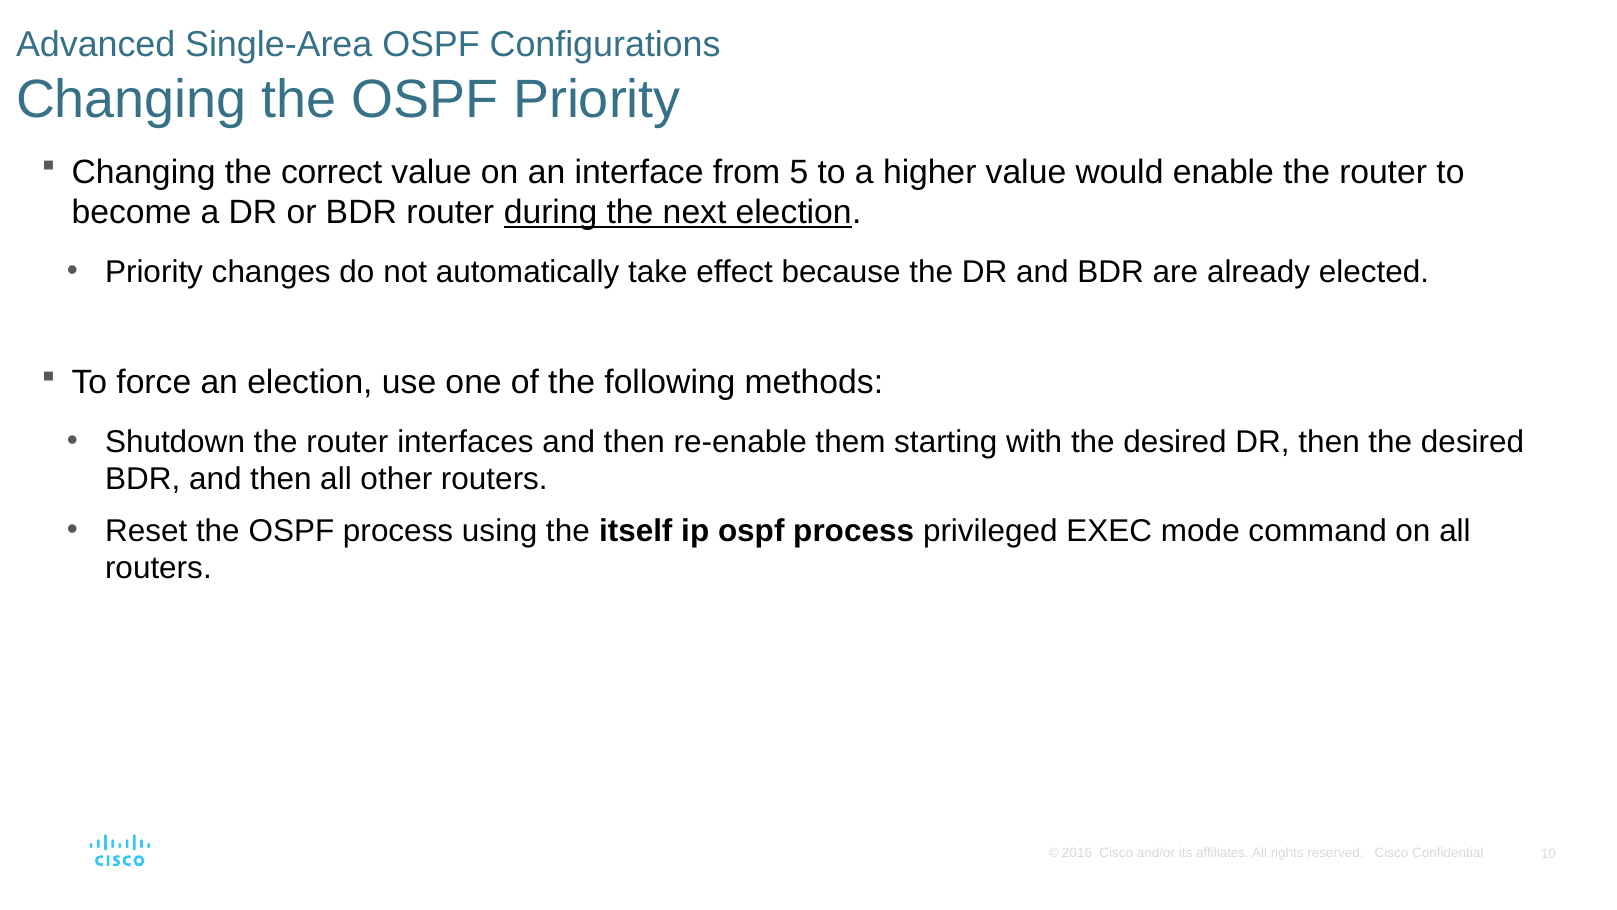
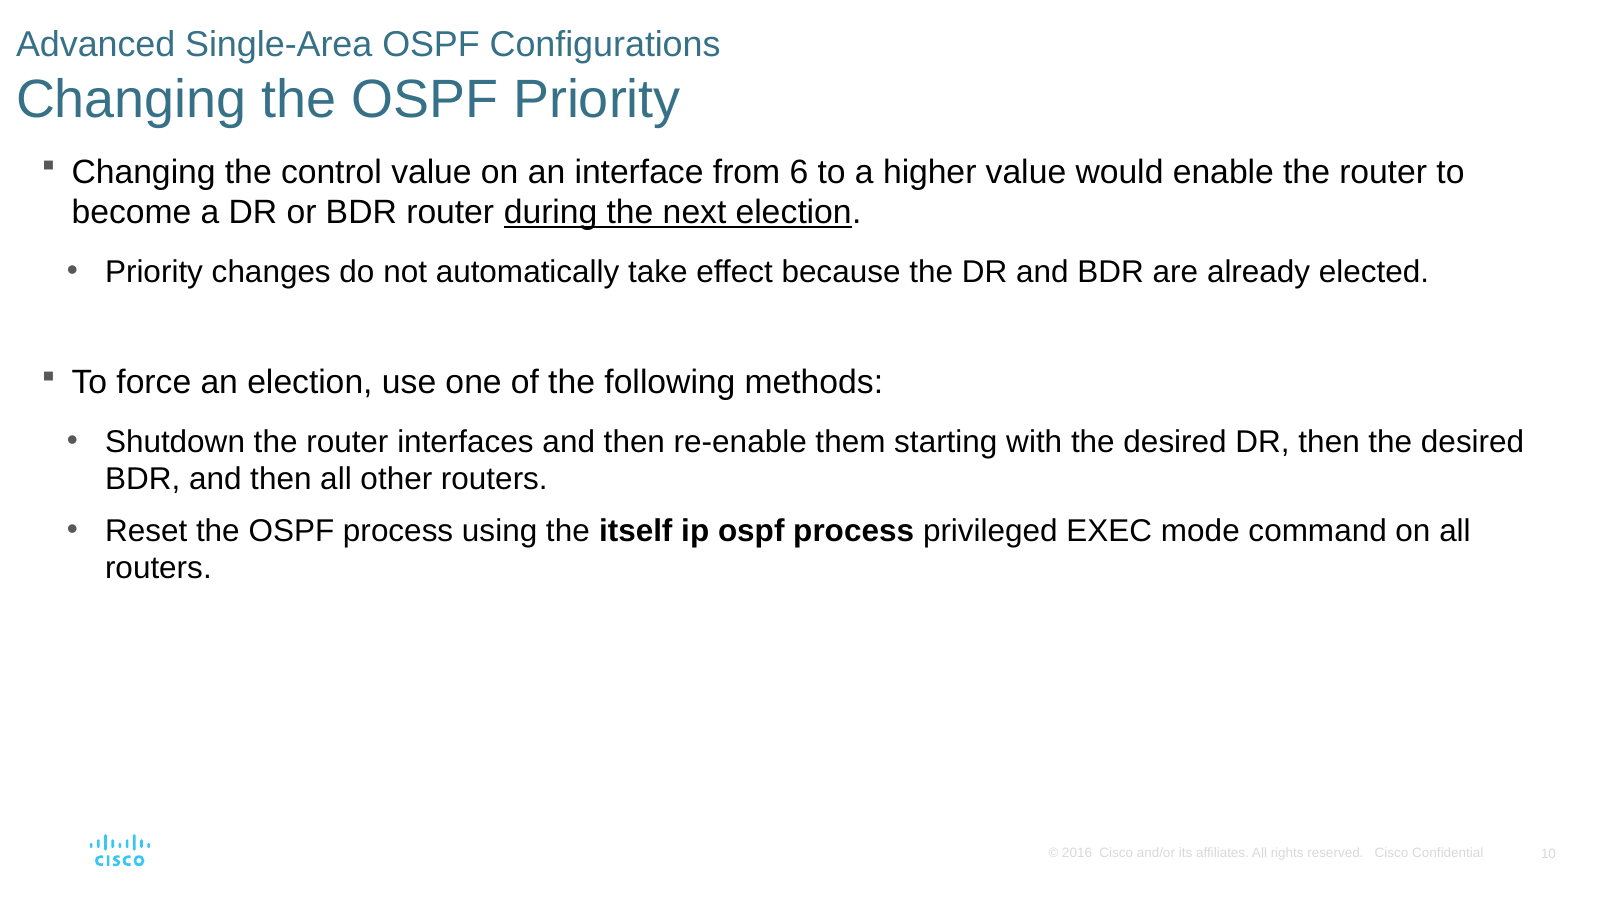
correct: correct -> control (331, 172)
5: 5 -> 6 (799, 172)
